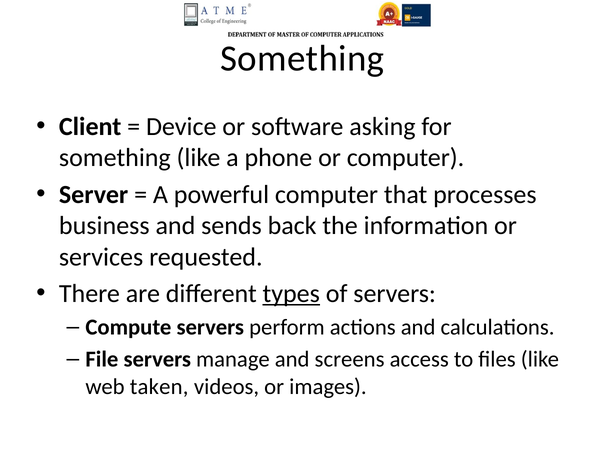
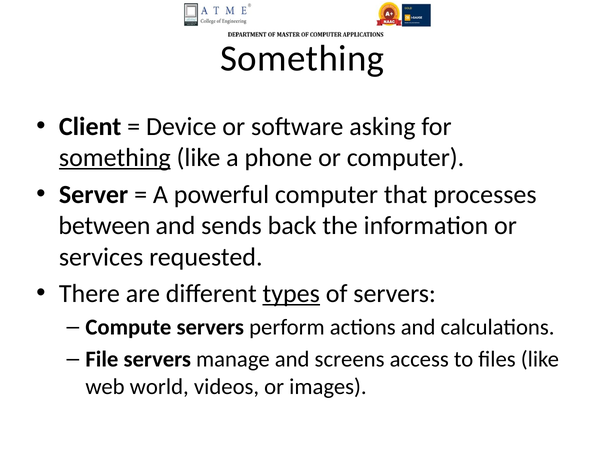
something underline: none -> present (115, 158)
business: business -> between (104, 226)
taken: taken -> world (159, 386)
